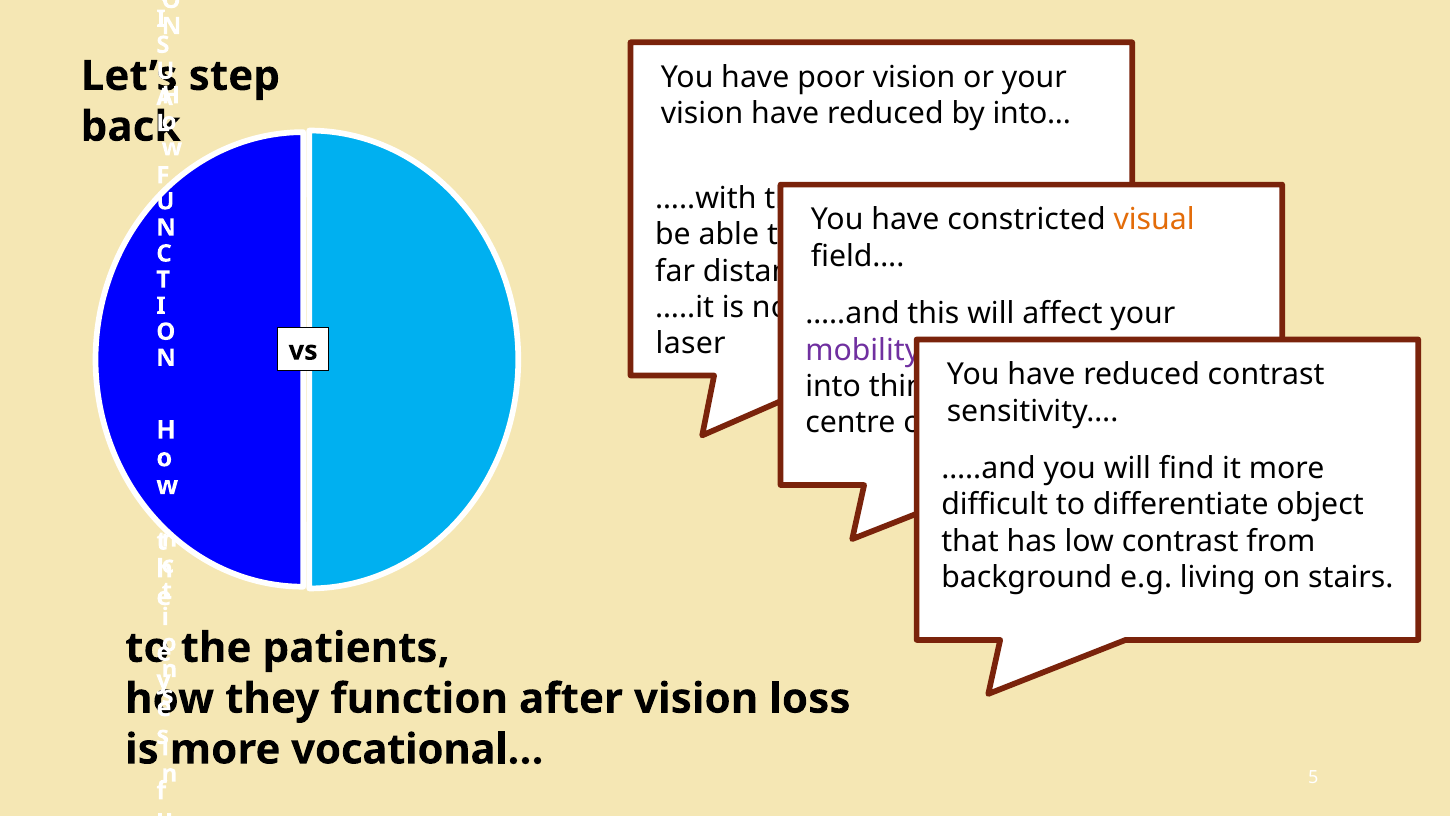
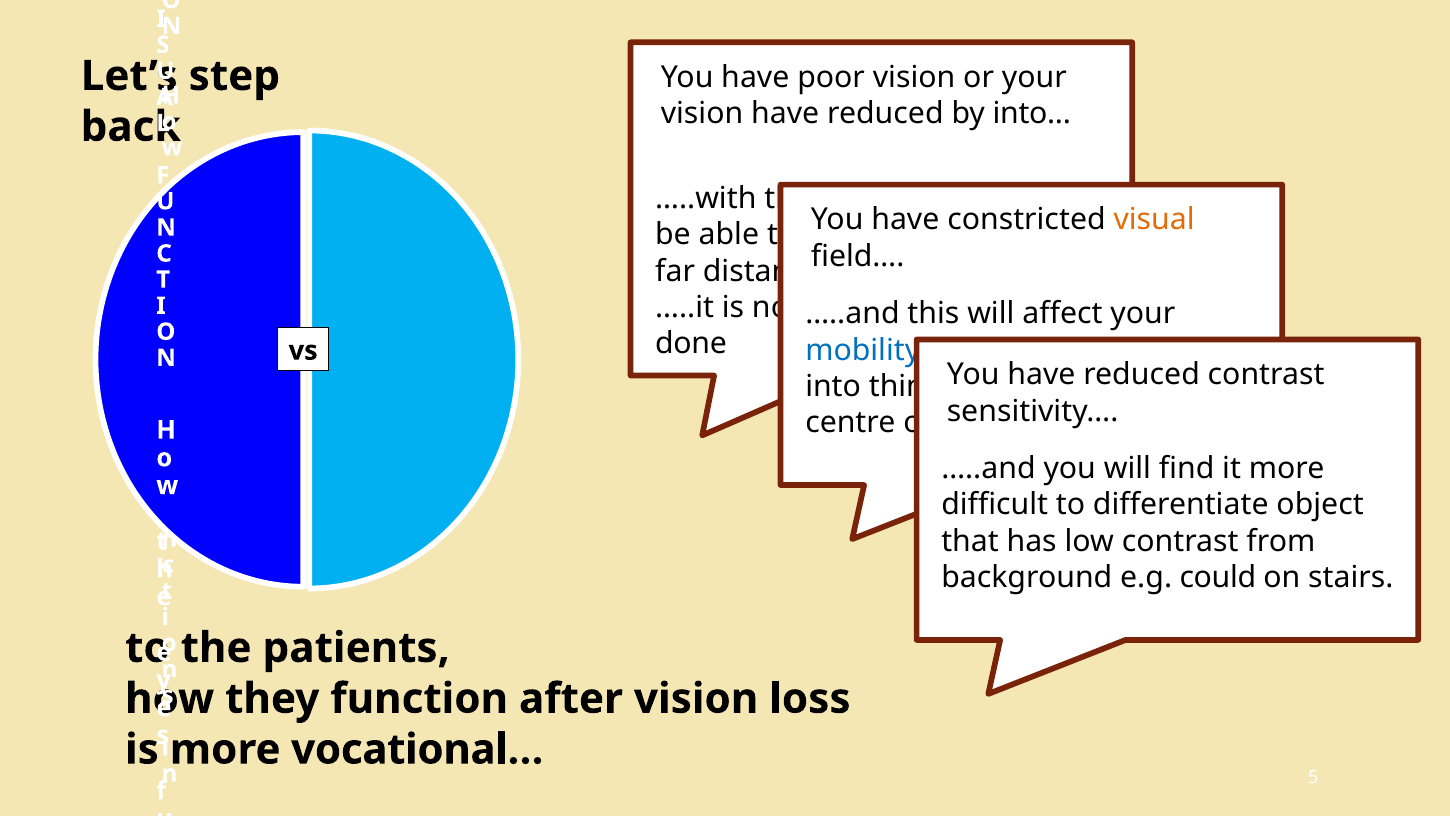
laser: laser -> done (691, 343)
mobility colour: purple -> blue (863, 350)
living: living -> could (1218, 577)
